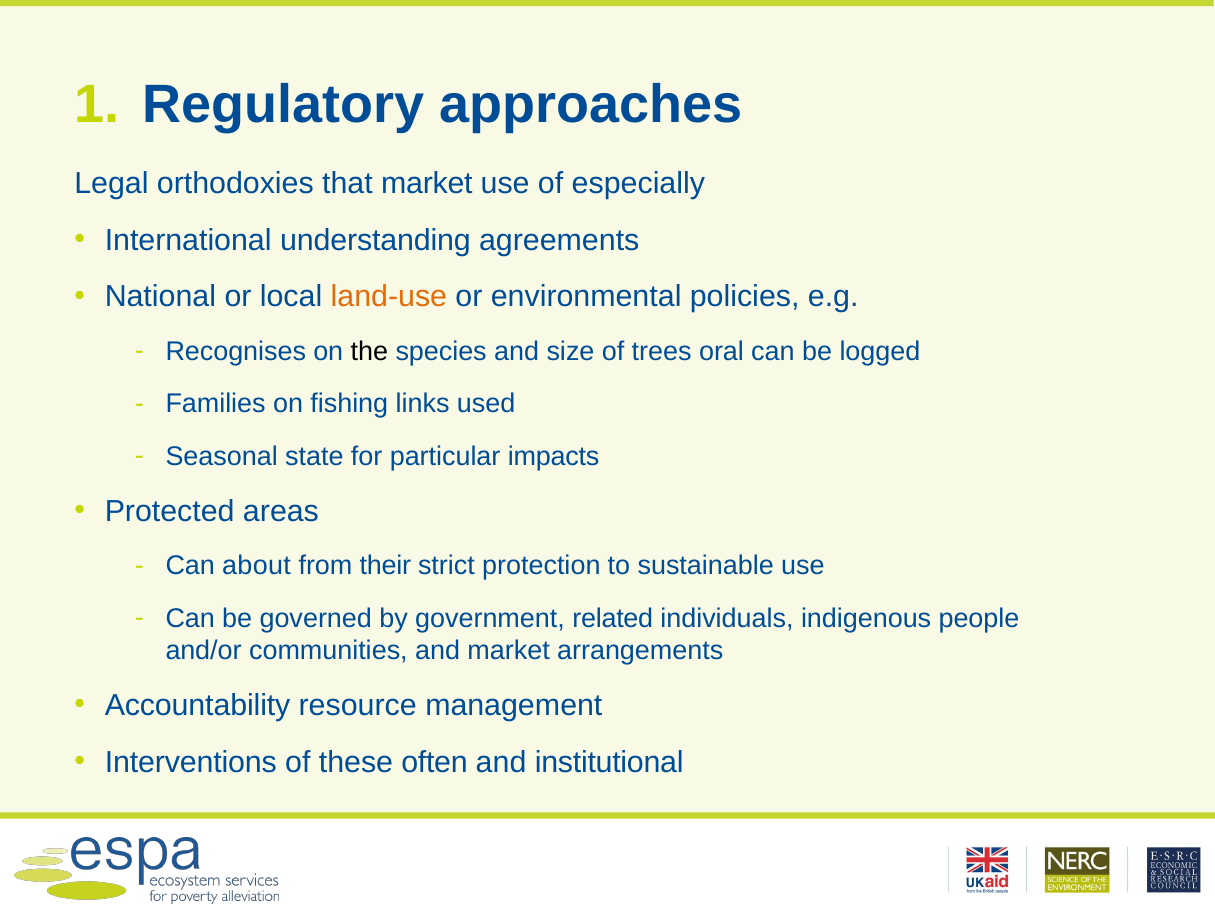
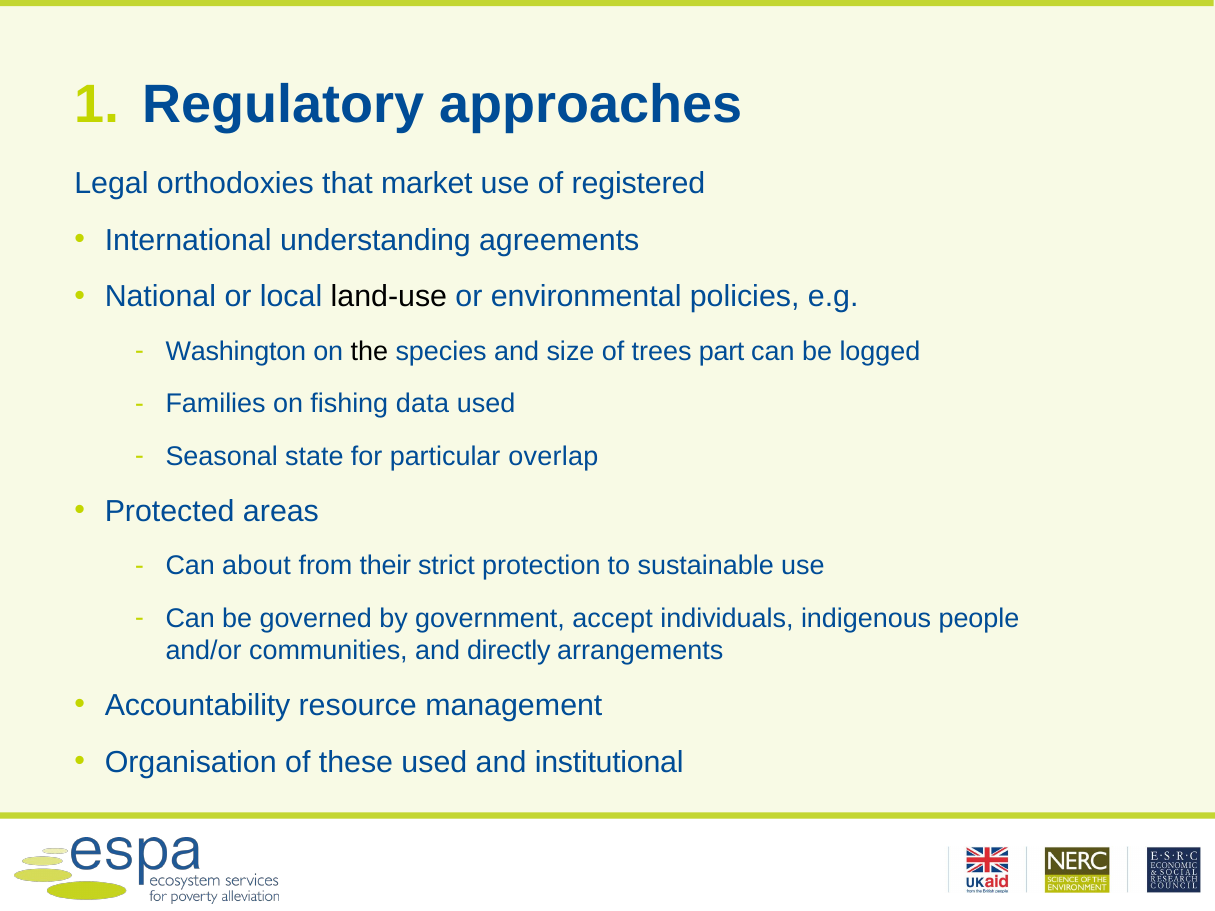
especially: especially -> registered (638, 184)
land-use colour: orange -> black (389, 297)
Recognises: Recognises -> Washington (236, 351)
oral: oral -> part (722, 351)
links: links -> data (422, 404)
impacts: impacts -> overlap (553, 456)
related: related -> accept (613, 618)
and market: market -> directly (509, 651)
Interventions: Interventions -> Organisation (191, 762)
these often: often -> used (434, 762)
